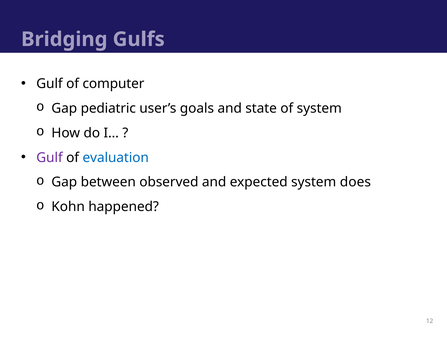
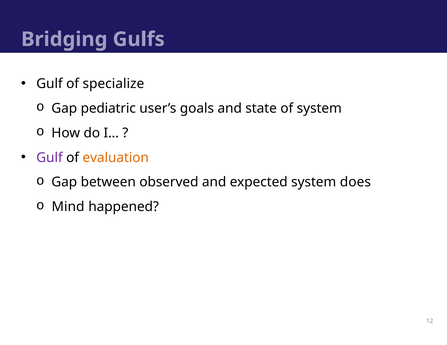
computer: computer -> specialize (113, 84)
evaluation colour: blue -> orange (116, 158)
Kohn: Kohn -> Mind (68, 207)
